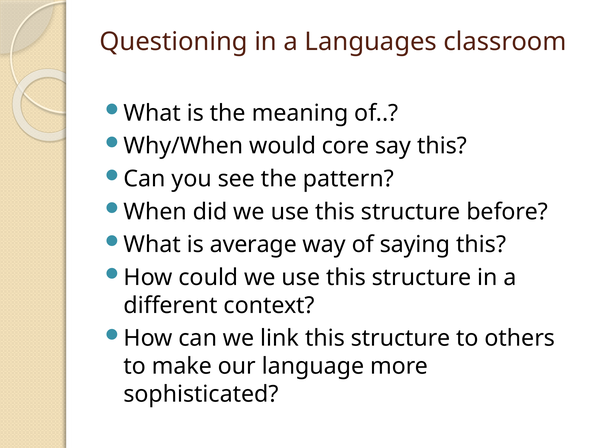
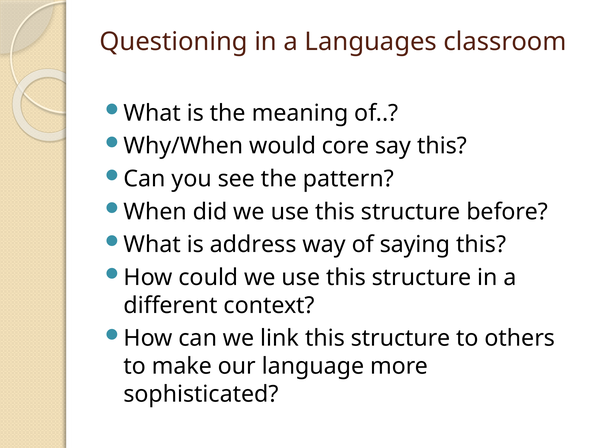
average: average -> address (253, 244)
